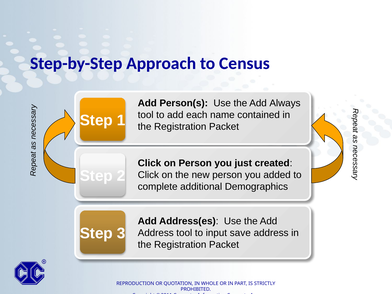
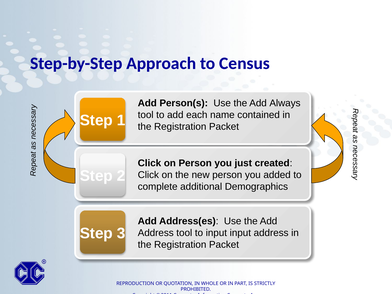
input save: save -> input (240, 233)
